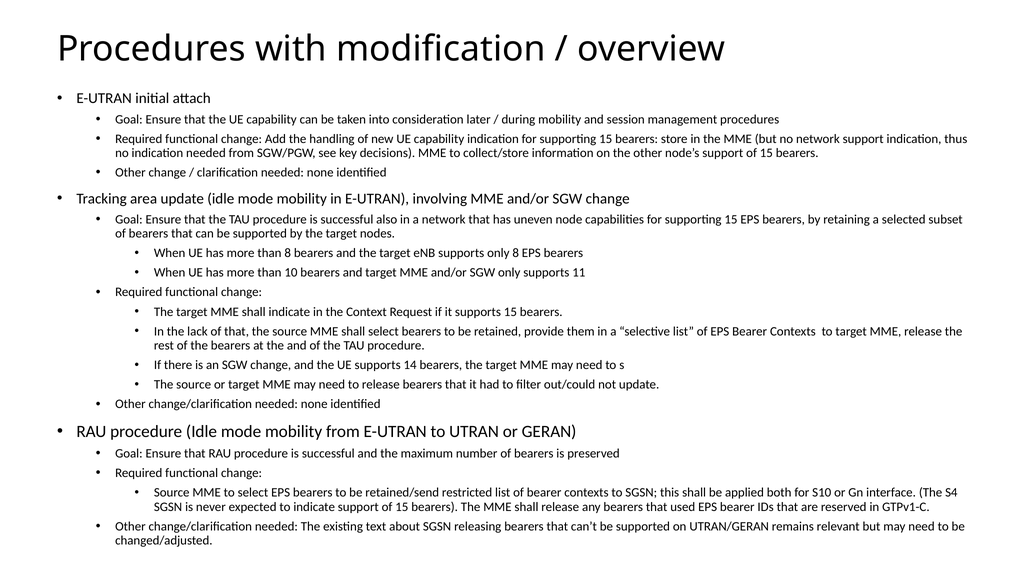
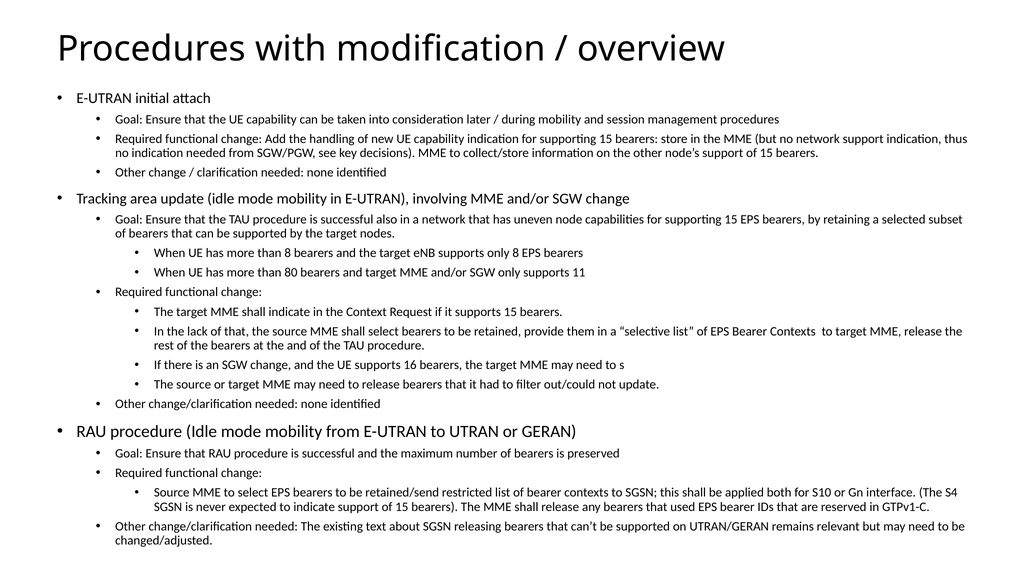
10: 10 -> 80 (291, 273)
14: 14 -> 16 (410, 365)
